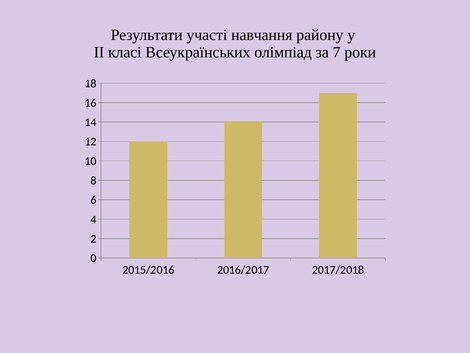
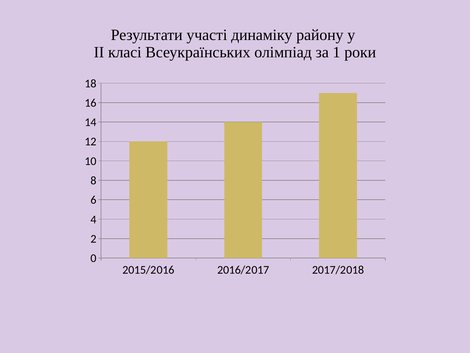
навчання: навчання -> динаміку (262, 35)
7: 7 -> 1 (337, 52)
